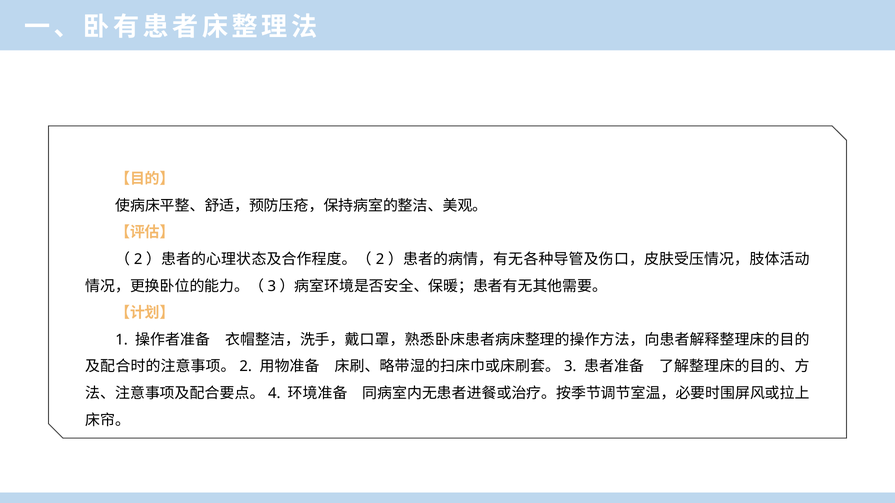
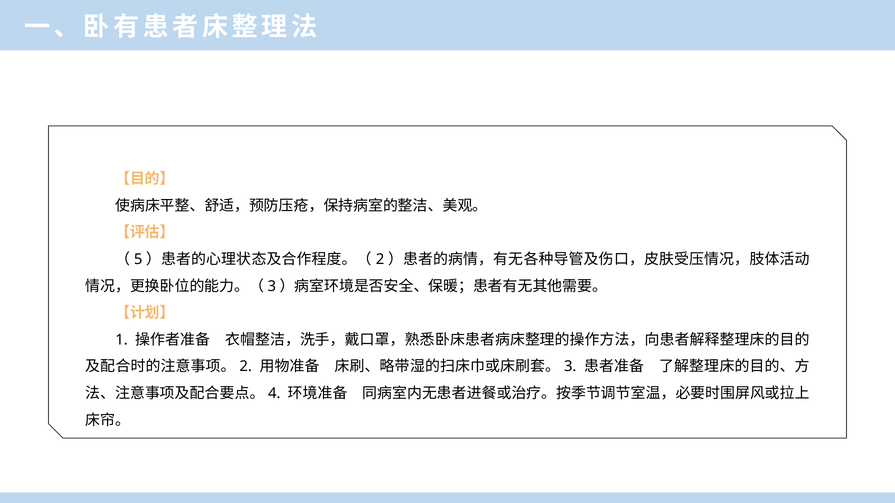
2: 2 -> 5 (138, 260)
